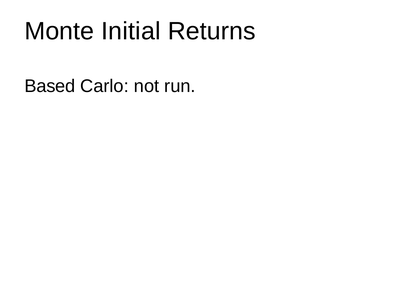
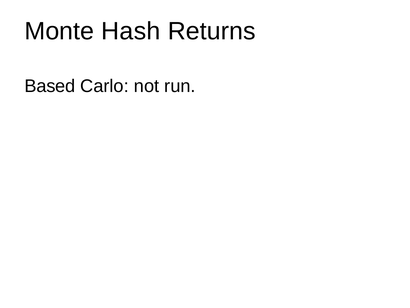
Initial: Initial -> Hash (131, 31)
